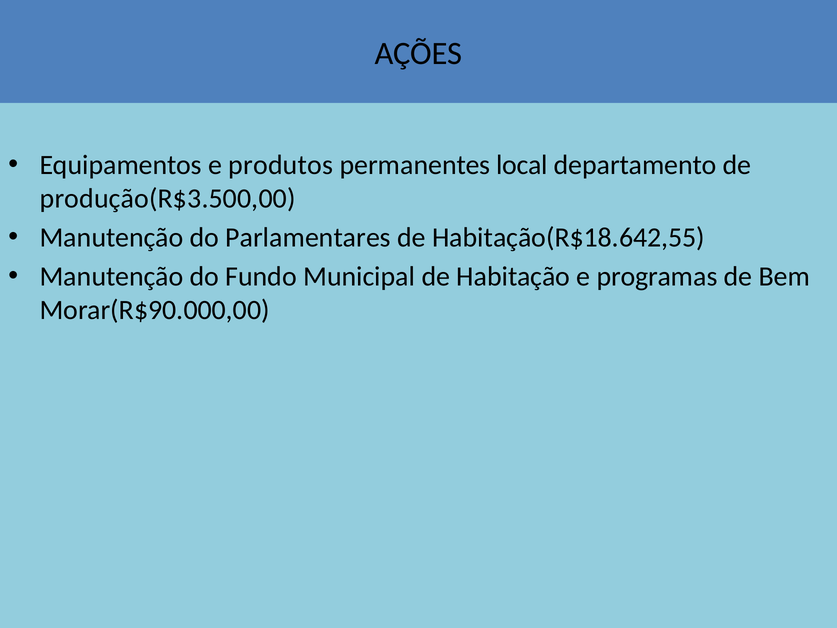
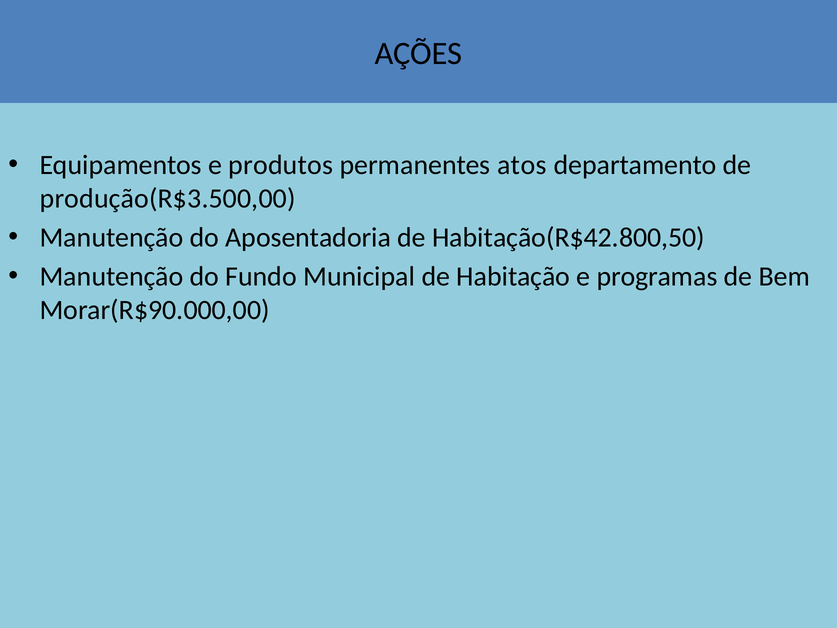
local: local -> atos (522, 165)
Parlamentares: Parlamentares -> Aposentadoria (308, 237)
Habitação(R$18.642,55: Habitação(R$18.642,55 -> Habitação(R$42.800,50 (568, 237)
